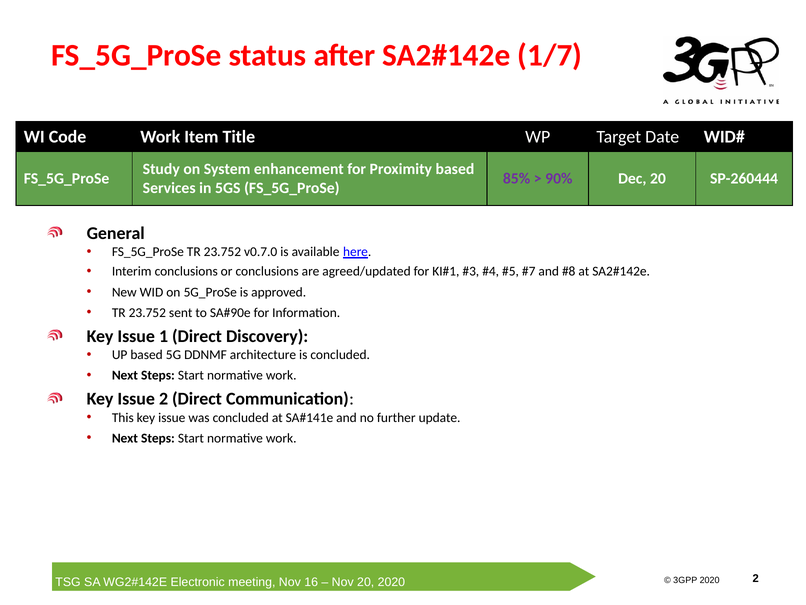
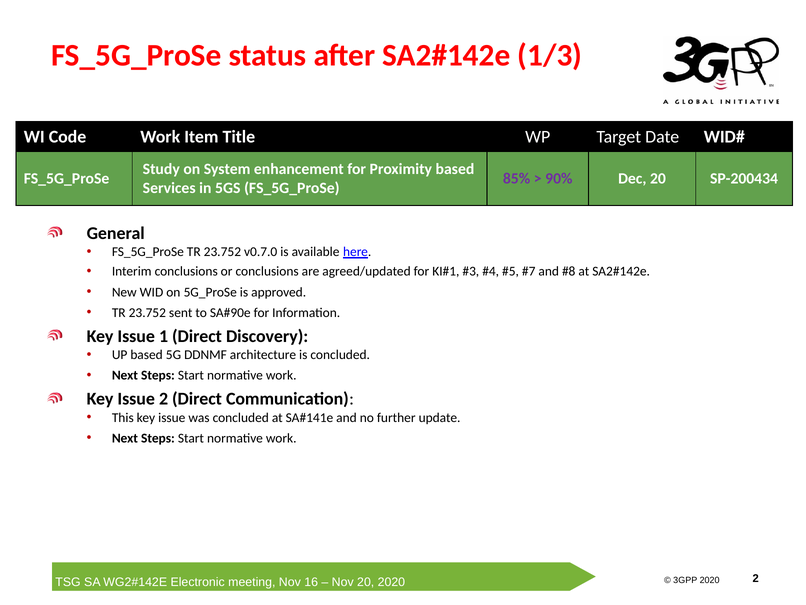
1/7: 1/7 -> 1/3 (550, 55)
SP-260444: SP-260444 -> SP-200434 (744, 179)
